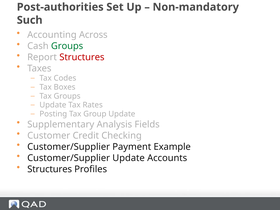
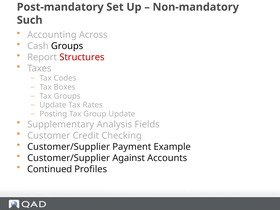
Post-authorities: Post-authorities -> Post-mandatory (60, 7)
Groups colour: green -> black (67, 46)
Customer/Supplier Update: Update -> Against (129, 158)
Structures: Structures -> Continued (50, 169)
